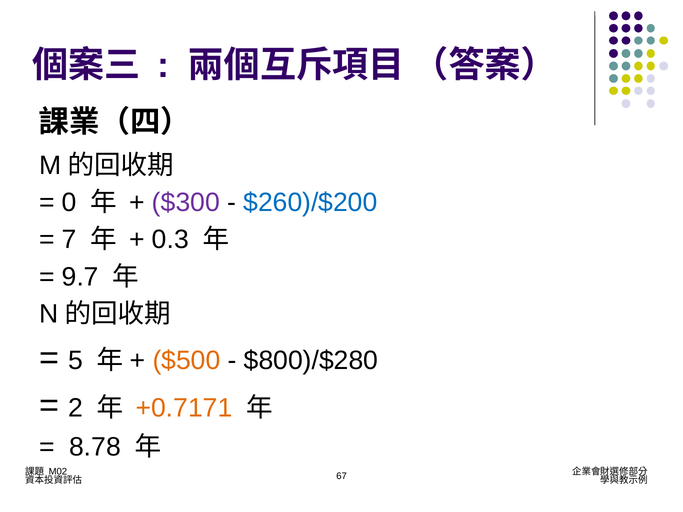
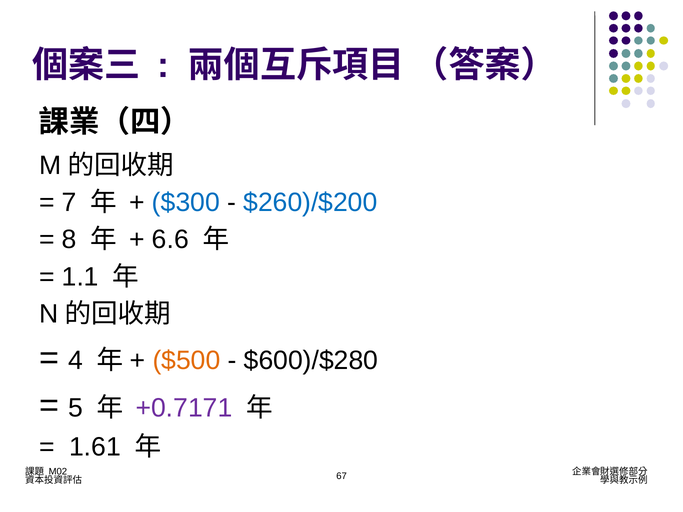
0: 0 -> 7 (69, 203)
$300 colour: purple -> blue (186, 203)
7: 7 -> 8 (69, 240)
0.3: 0.3 -> 6.6 (170, 240)
9.7: 9.7 -> 1.1 (80, 277)
5: 5 -> 4 (76, 361)
$800)/$280: $800)/$280 -> $600)/$280 (311, 361)
2: 2 -> 5 (76, 408)
+0.7171 colour: orange -> purple (184, 408)
8.78: 8.78 -> 1.61 (95, 447)
